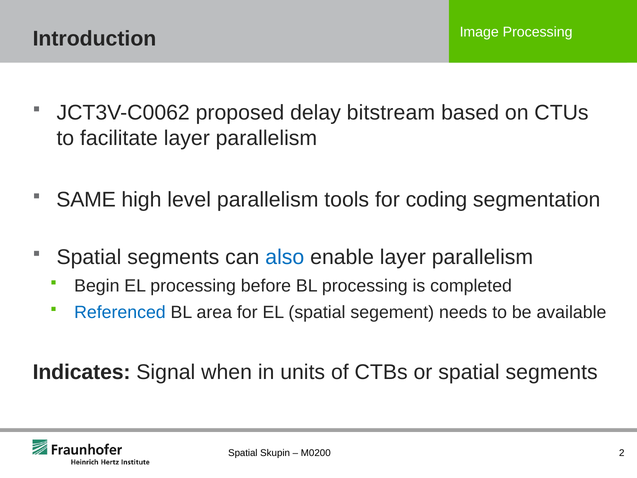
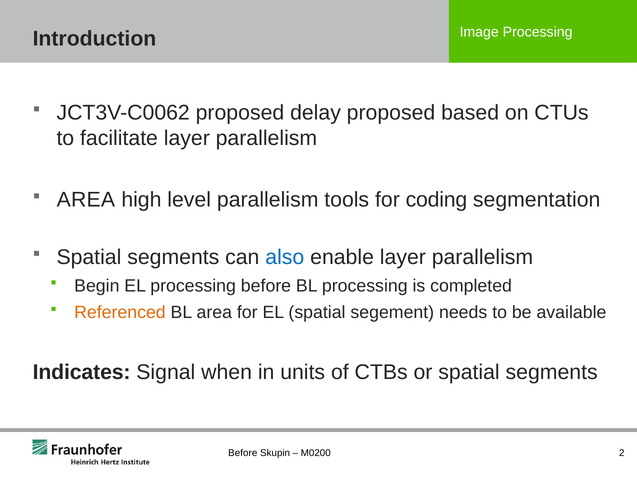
delay bitstream: bitstream -> proposed (391, 113)
SAME: SAME -> AREA (86, 200)
Referenced colour: blue -> orange (120, 312)
Spatial: Spatial -> Before (243, 453)
